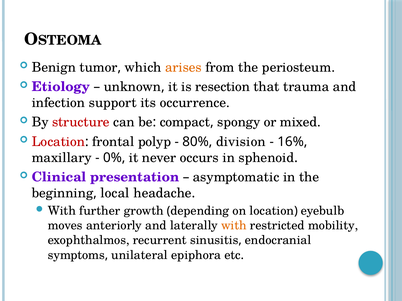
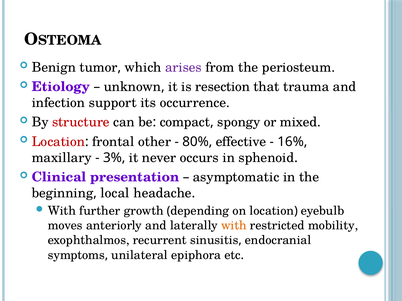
arises colour: orange -> purple (183, 67)
polyp: polyp -> other (154, 142)
division: division -> effective (241, 142)
0%: 0% -> 3% (114, 158)
